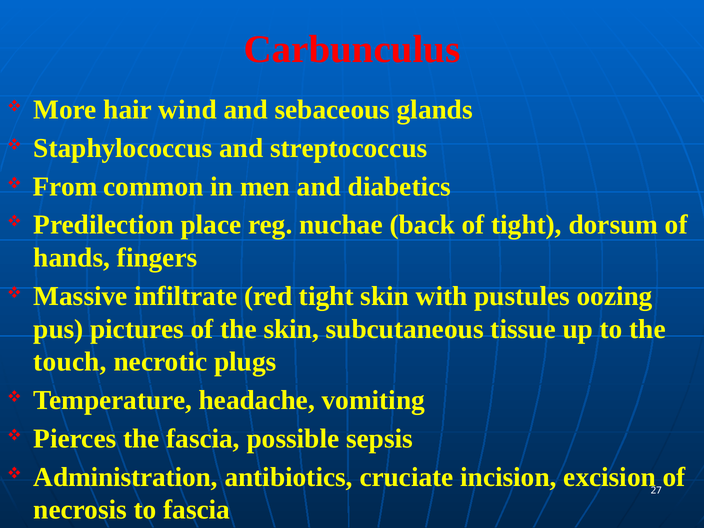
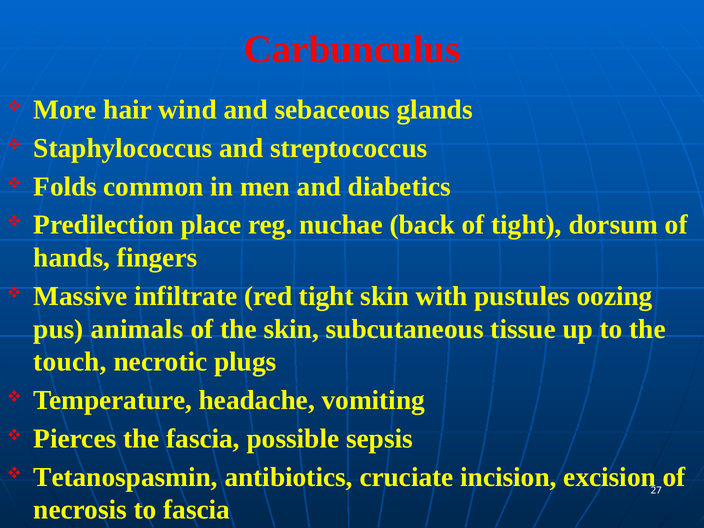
From: From -> Folds (65, 187)
pictures: pictures -> animals (137, 329)
Administration: Administration -> Tetanospasmin (126, 477)
